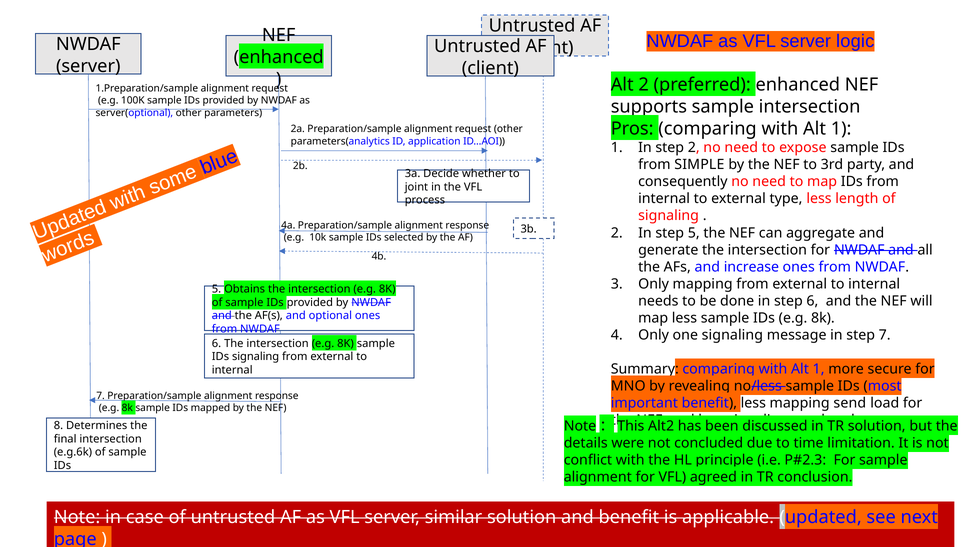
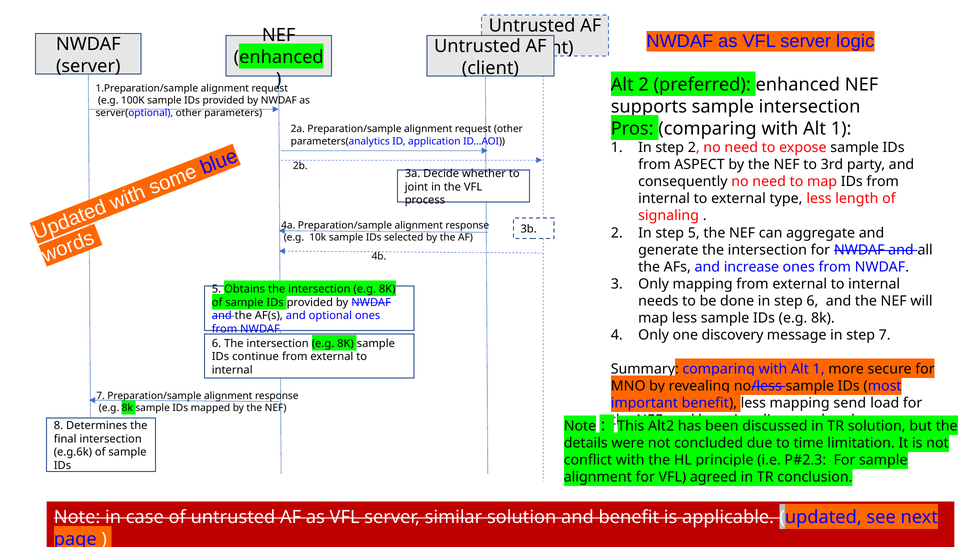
SIMPLE: SIMPLE -> ASPECT (699, 165)
one signaling: signaling -> discovery (732, 335)
IDs signaling: signaling -> continue (256, 357)
